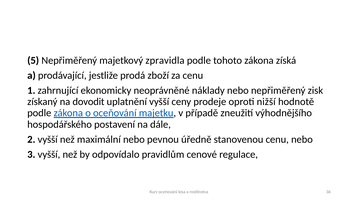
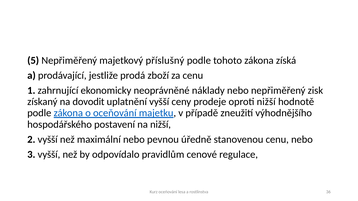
zpravidla: zpravidla -> příslušný (165, 61)
na dále: dále -> nižší (161, 125)
